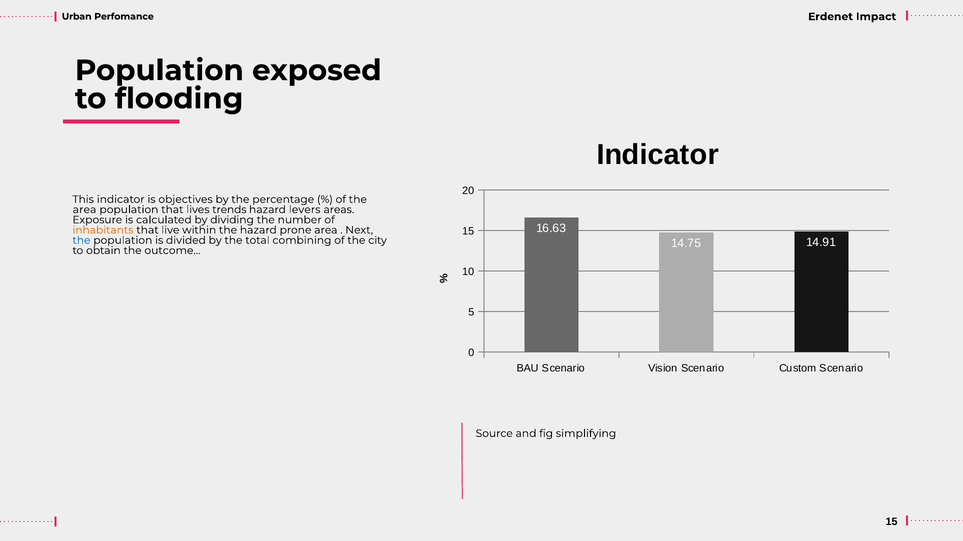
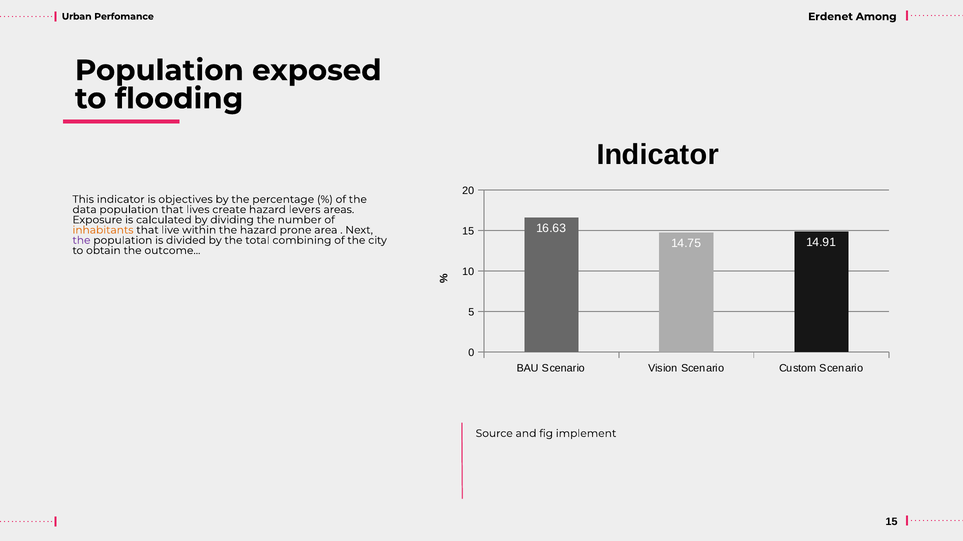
Impact: Impact -> Among (876, 17)
area: area -> data (85, 210)
trends: trends -> create (229, 210)
the colour: blue -> purple (81, 241)
simplifying: simplifying -> implement (586, 434)
